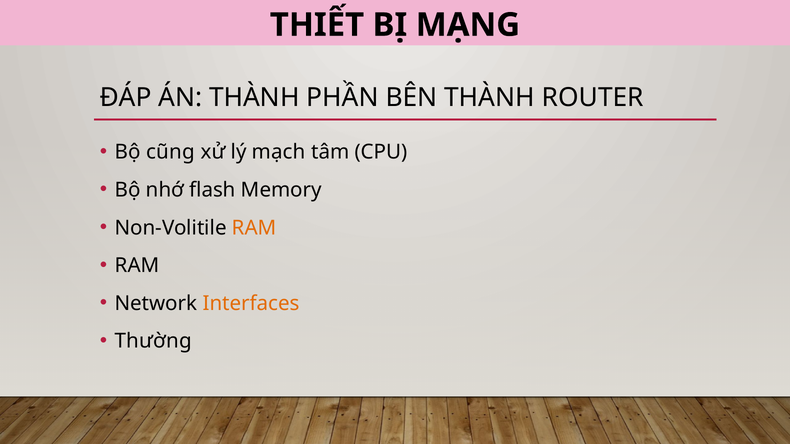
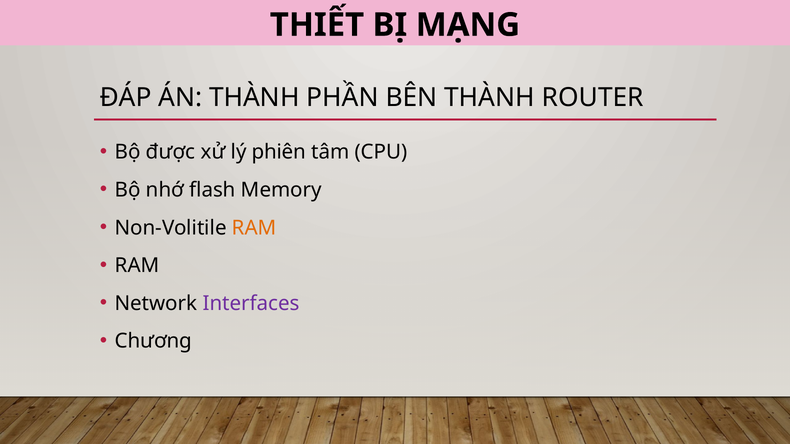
cũng: cũng -> được (171, 152)
mạch: mạch -> phiên (279, 152)
Interfaces colour: orange -> purple (251, 304)
Thường: Thường -> Chương (153, 341)
